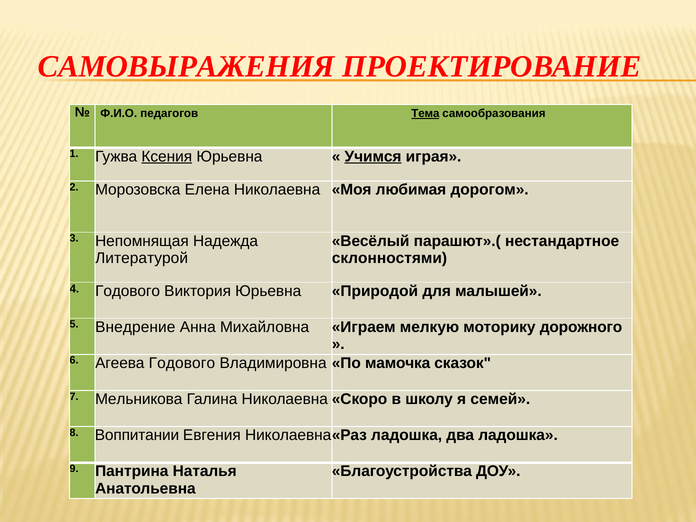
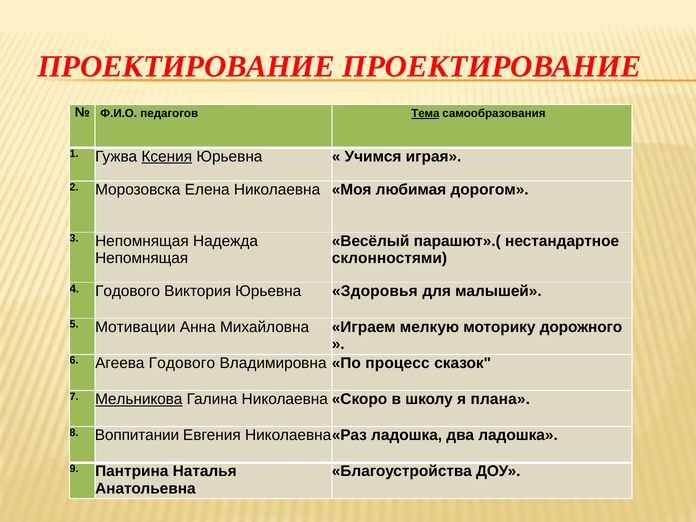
САМОВЫРАЖЕНИЯ: САМОВЫРАЖЕНИЯ -> ПРОЕКТИРОВАНИЕ (186, 66)
Учимся underline: present -> none (373, 157)
Литературой: Литературой -> Непомнящая (142, 258)
Природой: Природой -> Здоровья (375, 291)
Внедрение: Внедрение -> Мотивации (135, 327)
мамочка: мамочка -> процесс (398, 363)
Мельникова underline: none -> present (139, 399)
семей: семей -> плана (500, 399)
